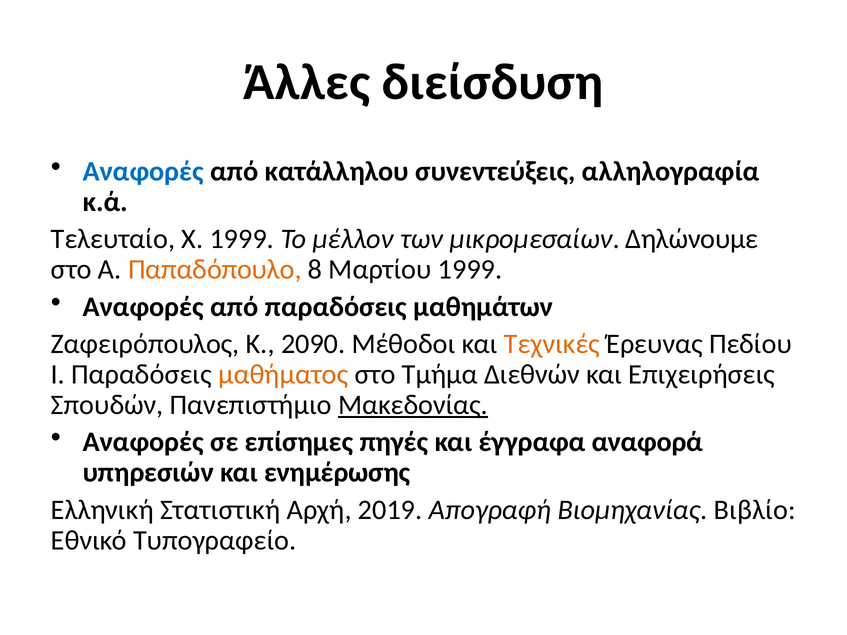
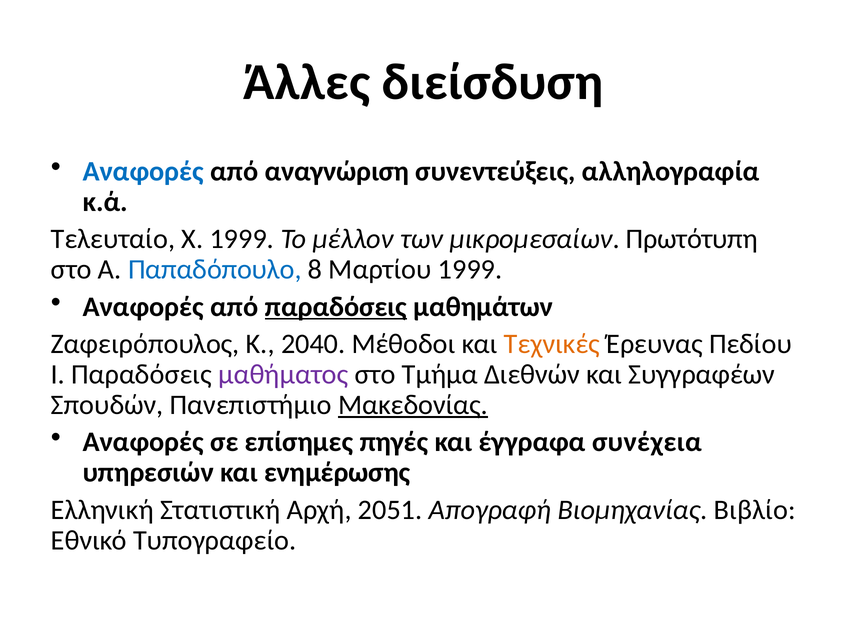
κατάλληλου: κατάλληλου -> αναγνώριση (337, 171)
Δηλώνουμε: Δηλώνουμε -> Πρωτότυπη (692, 239)
Παπαδόπουλο colour: orange -> blue (215, 270)
παραδόσεις underline: none -> present (336, 307)
2090: 2090 -> 2040 (313, 344)
μαθήματος colour: orange -> purple (283, 375)
Επιχειρήσεις: Επιχειρήσεις -> Συγγραφέων (702, 375)
αναφορά: αναφορά -> συνέχεια (647, 442)
2019: 2019 -> 2051 (390, 510)
